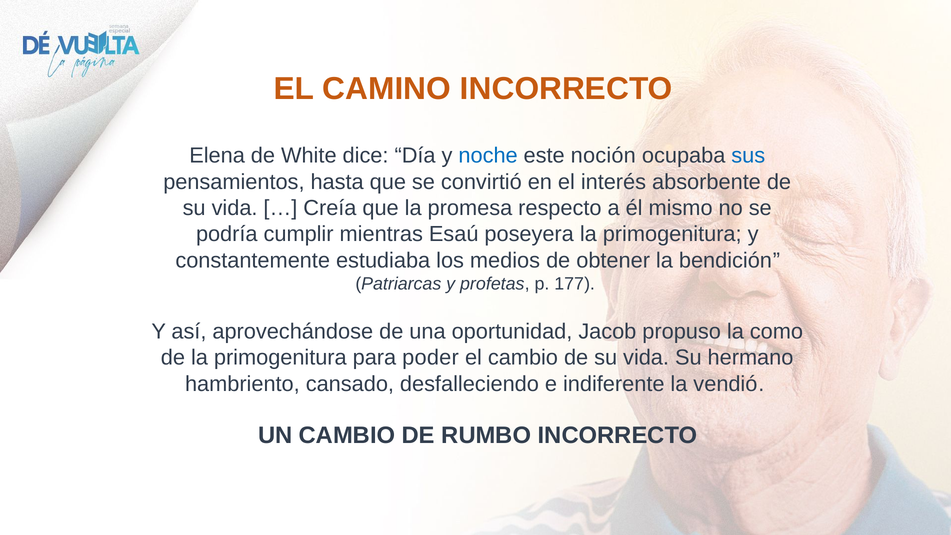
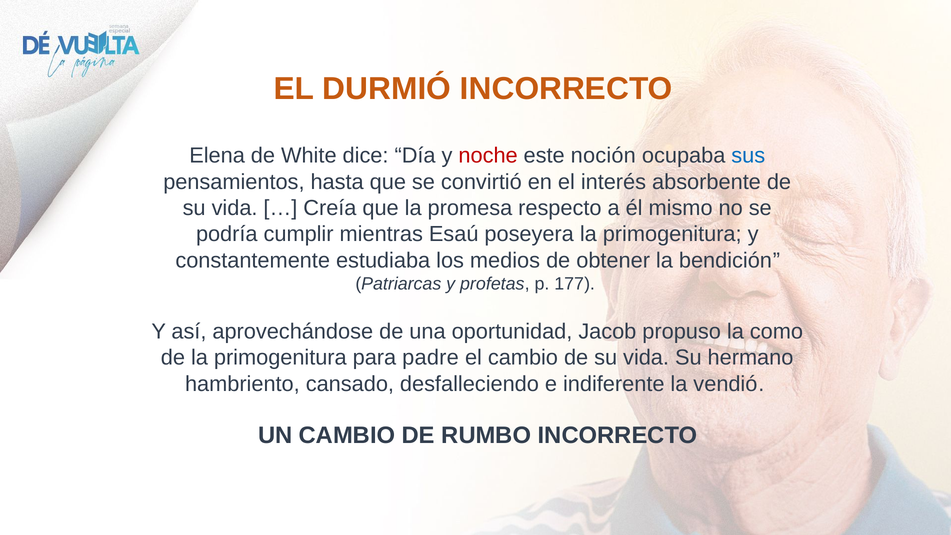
CAMINO: CAMINO -> DURMIÓ (387, 89)
noche colour: blue -> red (488, 156)
poder: poder -> padre (431, 358)
